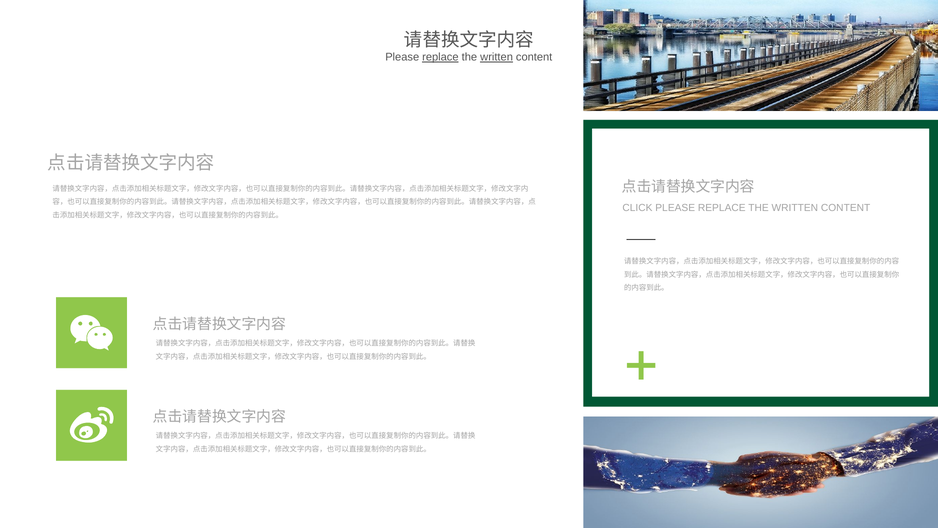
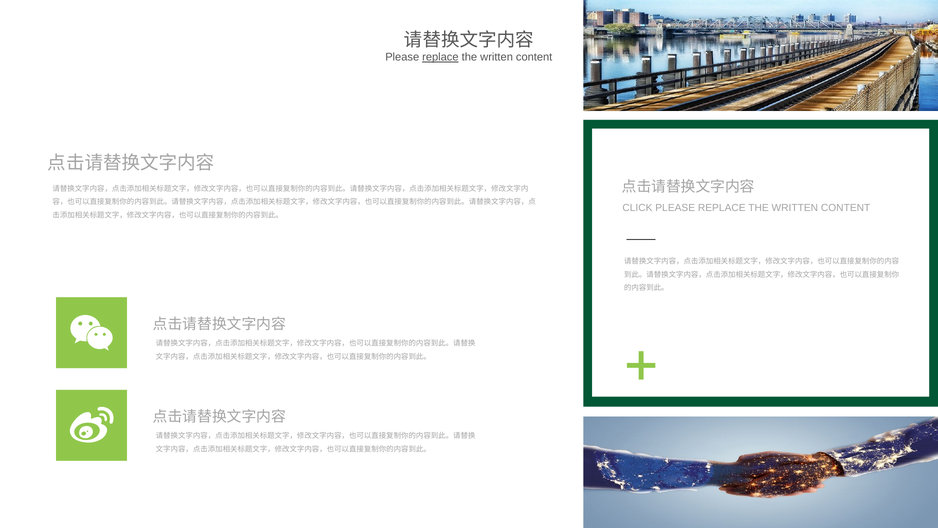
written underline: present -> none (497, 57)
